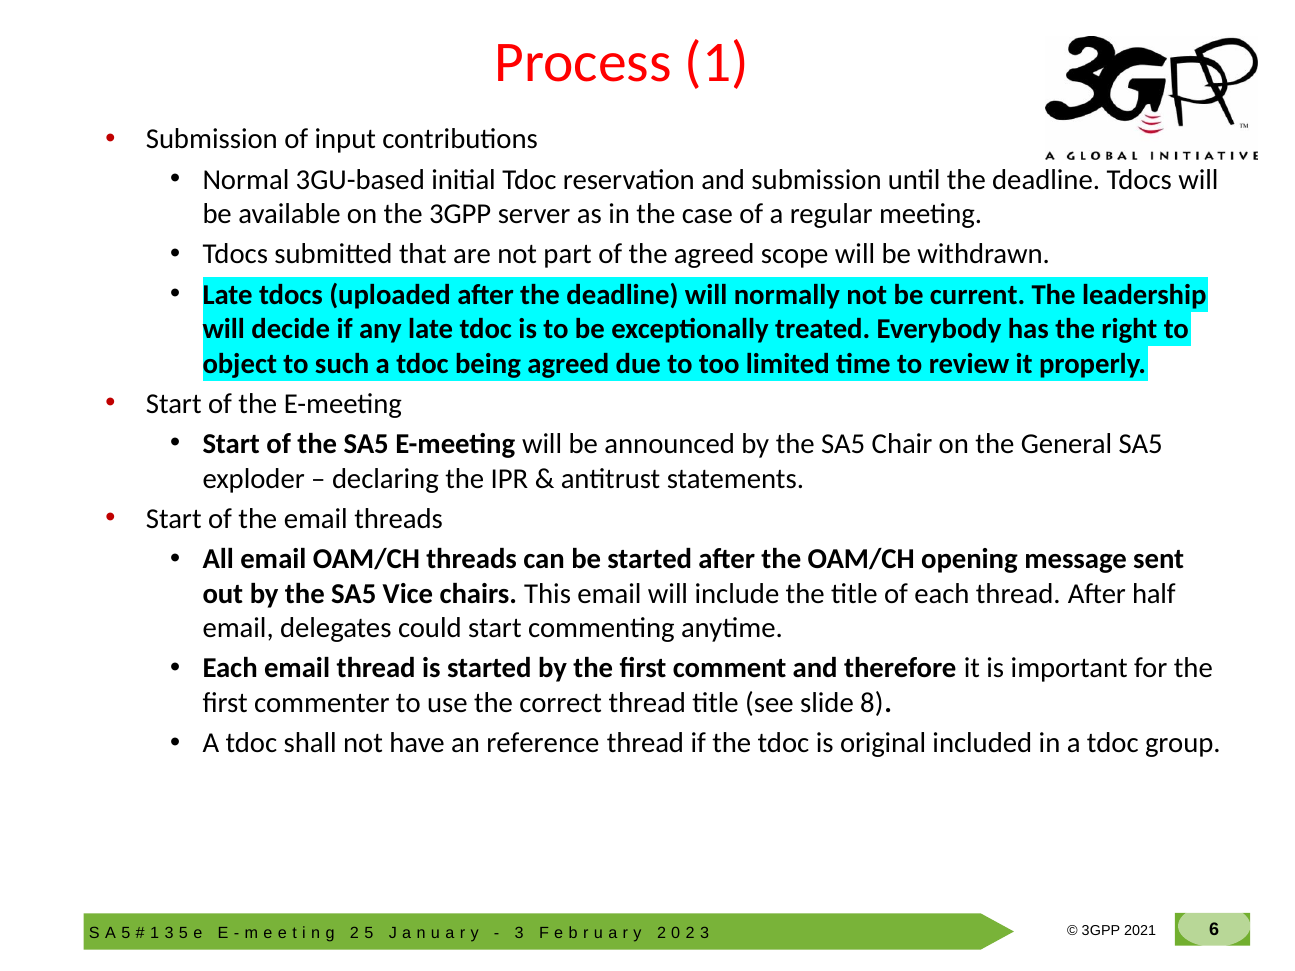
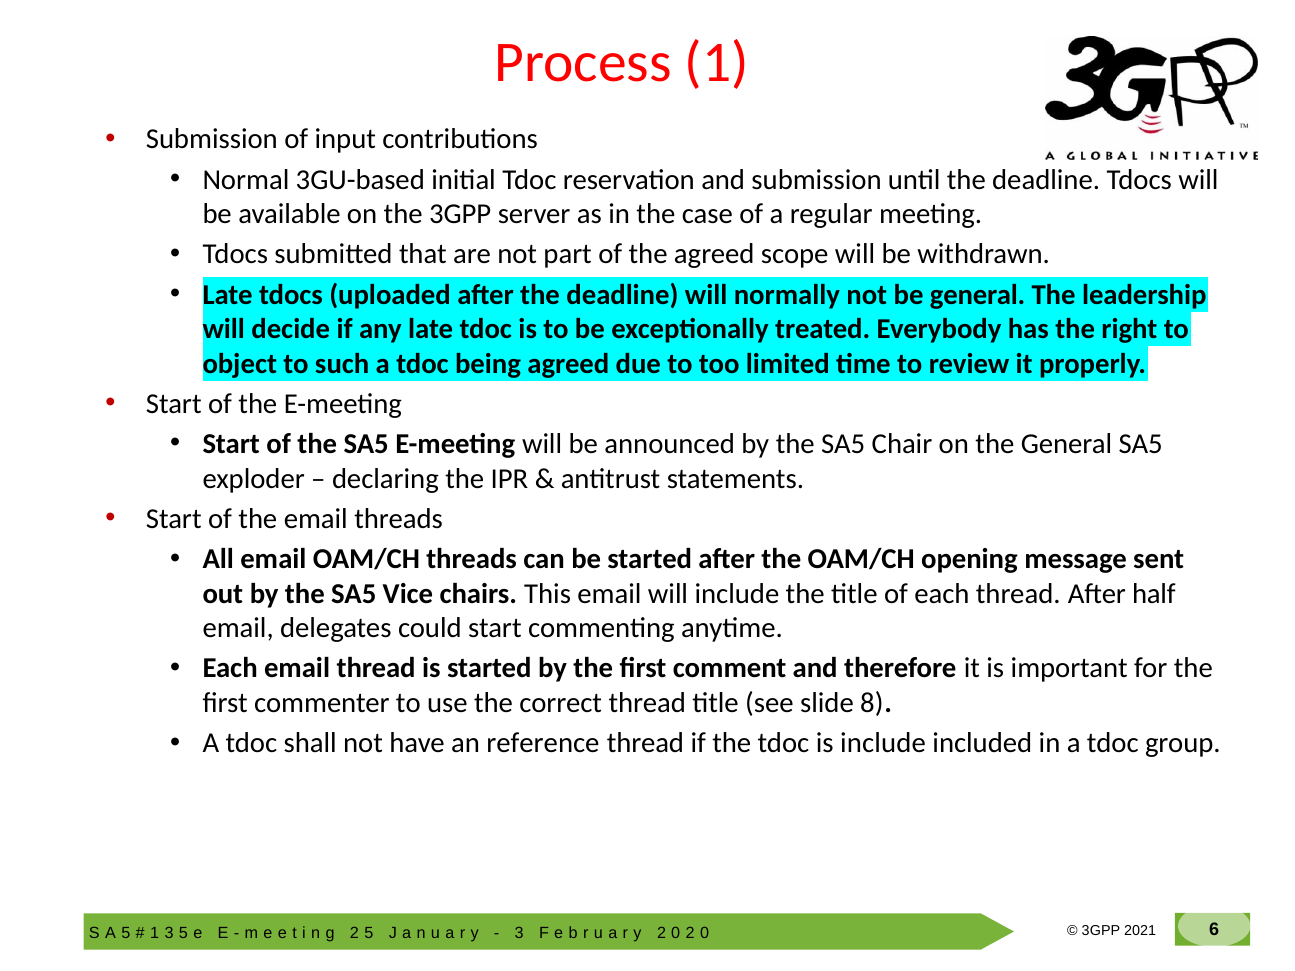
be current: current -> general (978, 295)
is original: original -> include (883, 743)
3: 3 -> 0 (705, 934)
